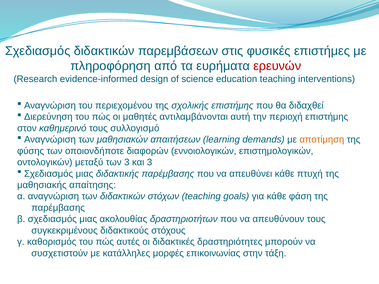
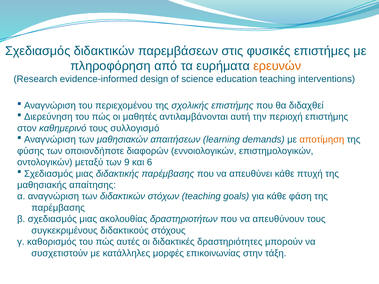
ερευνών colour: red -> orange (277, 66)
των 3: 3 -> 9 (127, 162)
και 3: 3 -> 6 (150, 162)
